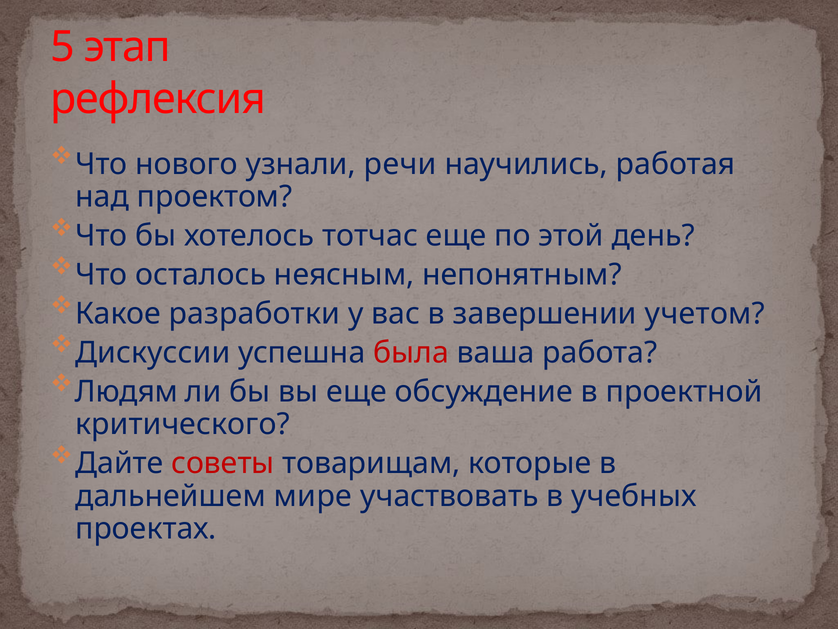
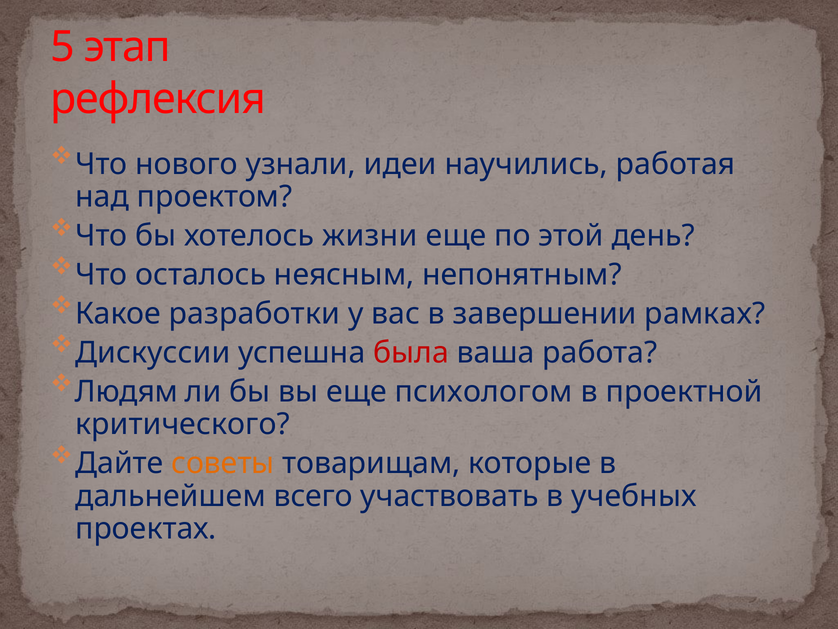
речи: речи -> идеи (400, 164)
тотчас: тотчас -> жизни (370, 236)
учетом: учетом -> рамках (705, 314)
обсуждение: обсуждение -> психологом (484, 391)
советы colour: red -> orange (223, 463)
мире: мире -> всего (313, 496)
